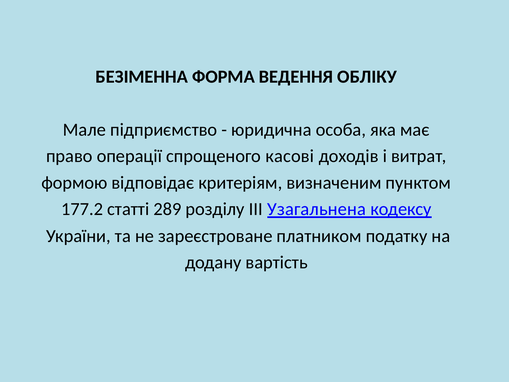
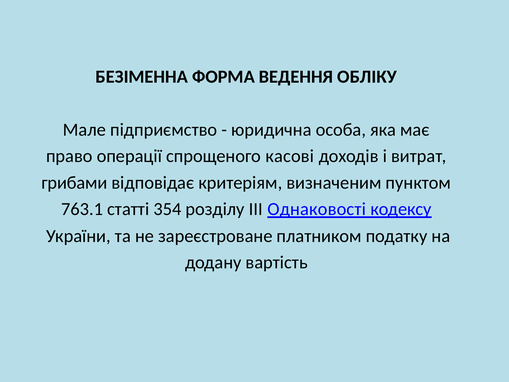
формою: формою -> грибами (74, 182)
177.2: 177.2 -> 763.1 (82, 209)
289: 289 -> 354 (167, 209)
Узагальнена: Узагальнена -> Однаковості (317, 209)
